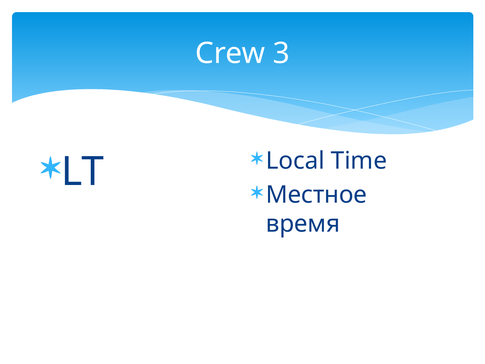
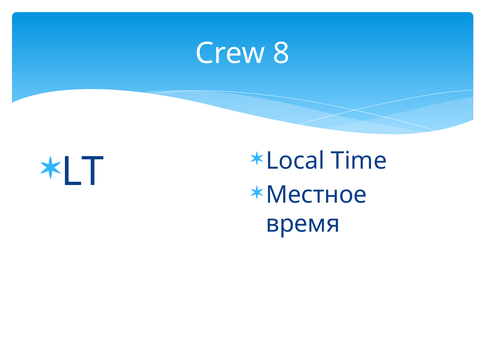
3: 3 -> 8 (281, 53)
